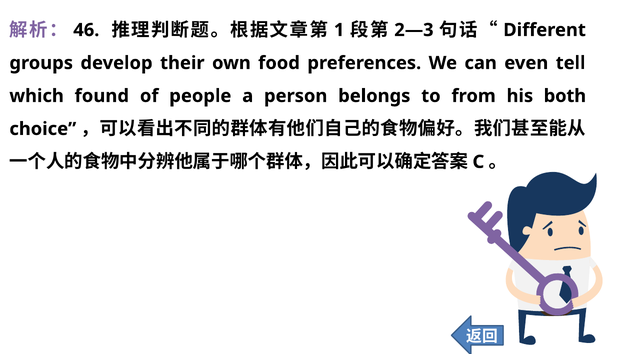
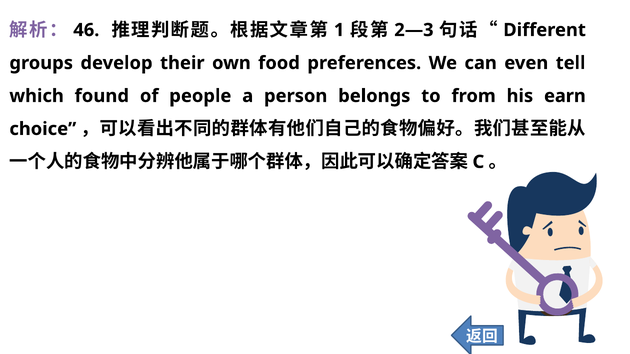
both: both -> earn (565, 96)
